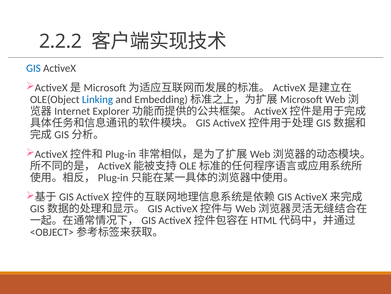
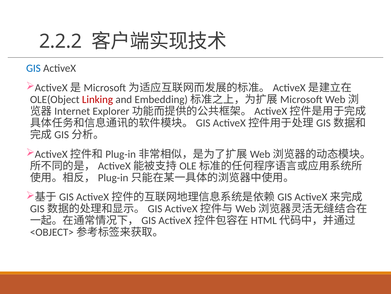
Linking colour: blue -> red (97, 99)
